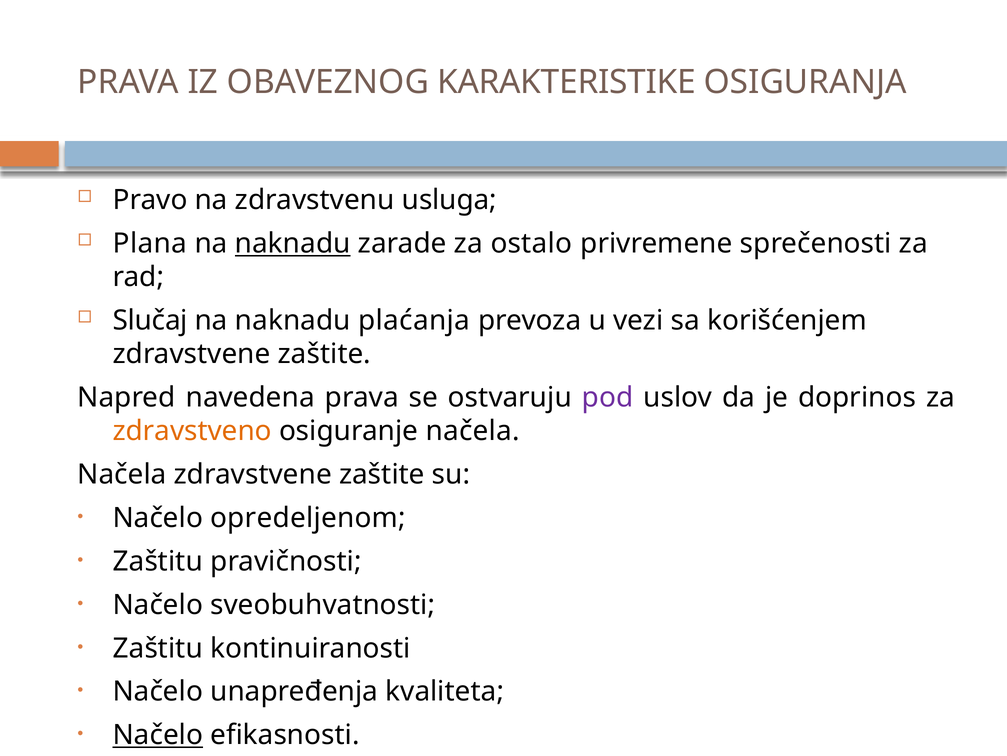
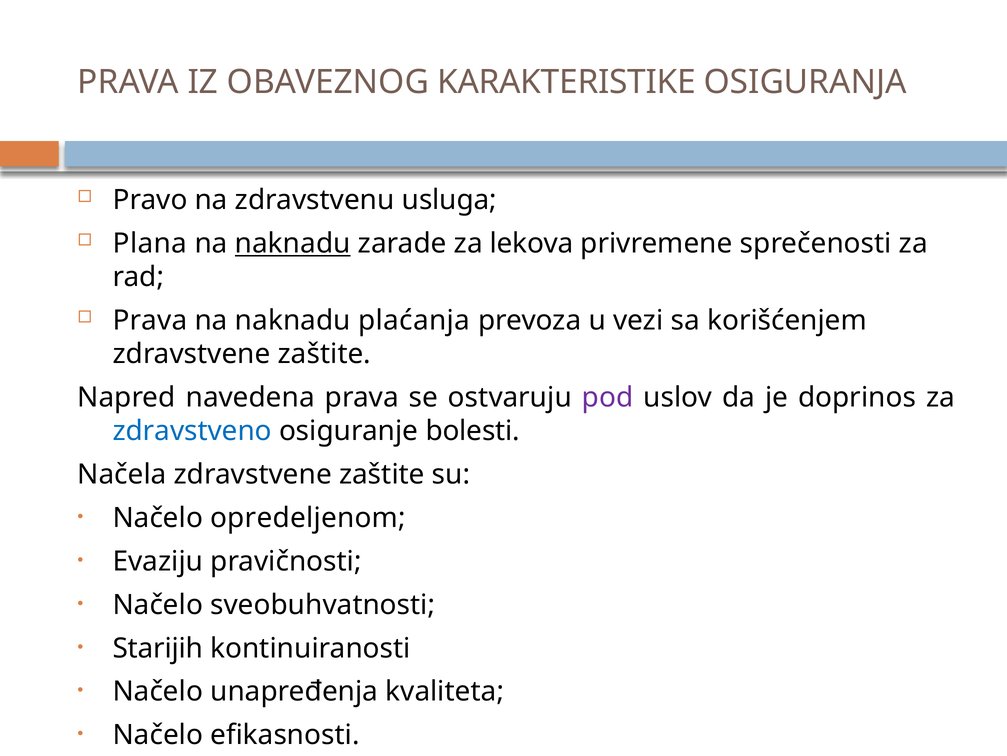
ostalo: ostalo -> lekova (532, 243)
Slučaj: Slučaj -> Prava (150, 320)
zdravstveno colour: orange -> blue (192, 431)
osiguranje načela: načela -> bolesti (473, 431)
Zaštitu: Zaštitu -> Evaziju (158, 561)
Zaštitu: Zaštitu -> Starijih (158, 648)
Načelo underline: present -> none (158, 734)
